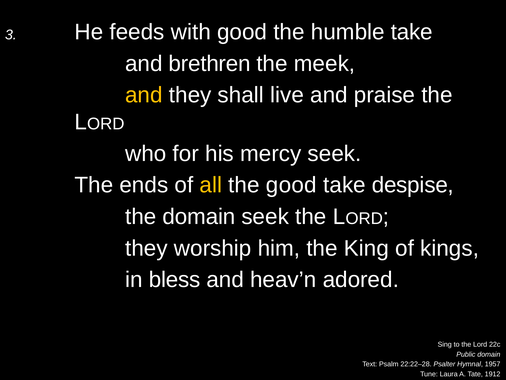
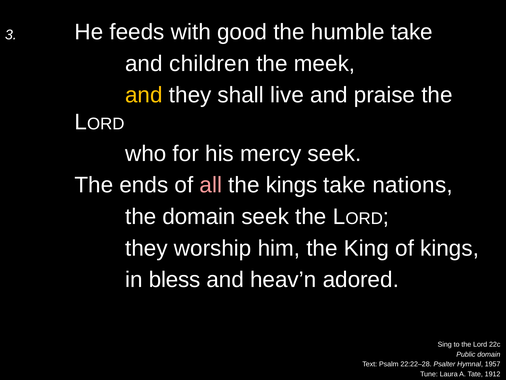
brethren: brethren -> children (209, 63)
all colour: yellow -> pink (211, 185)
the good: good -> kings (292, 185)
despise: despise -> nations (413, 185)
